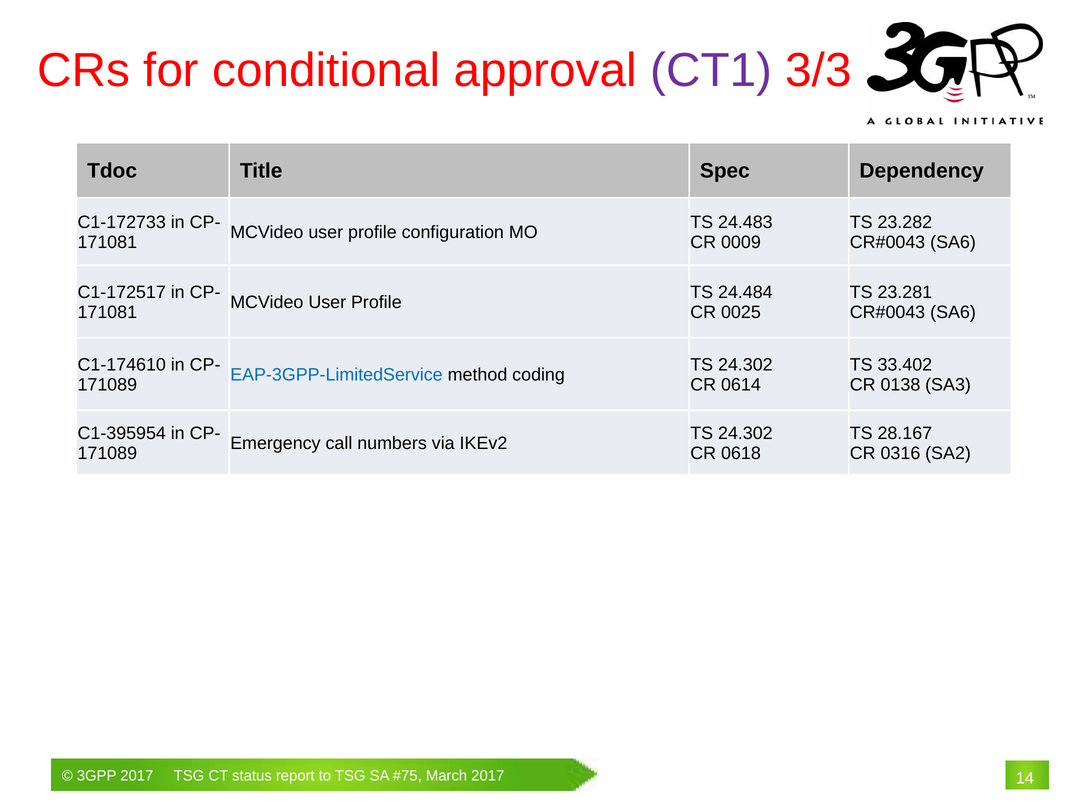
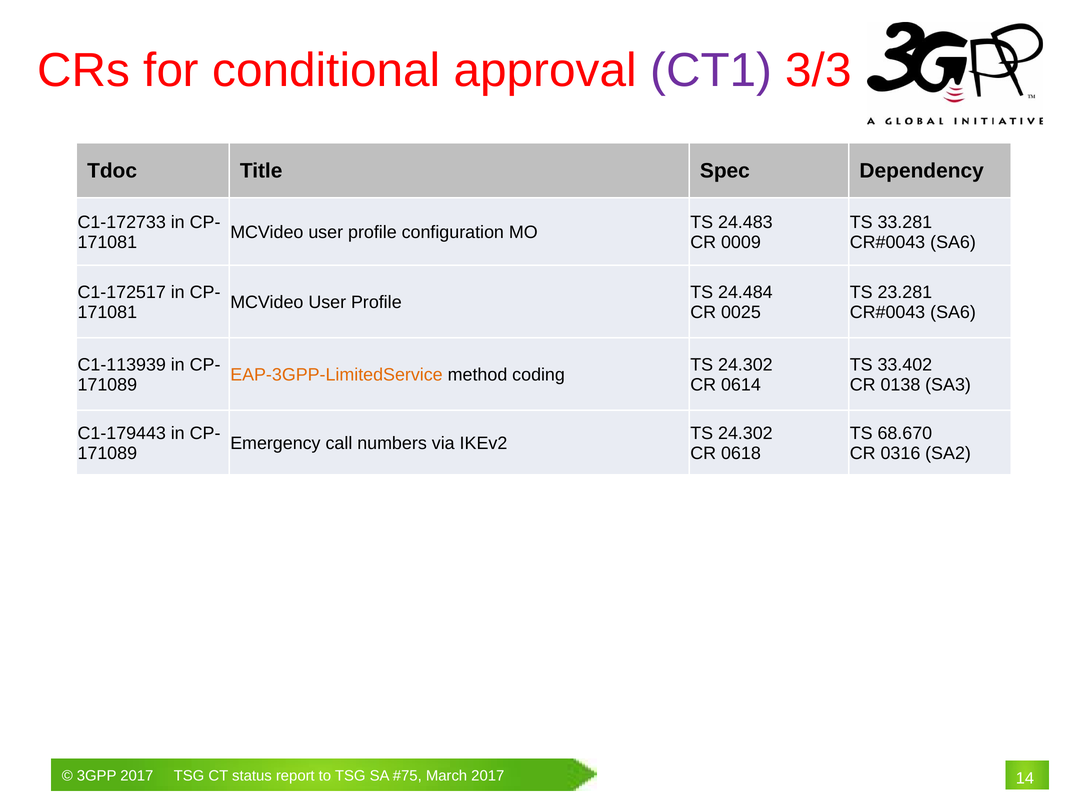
23.282: 23.282 -> 33.281 (905, 222)
C1-174610: C1-174610 -> C1-113939 (122, 365)
EAP-3GPP-LimitedService colour: blue -> orange (336, 375)
C1-395954: C1-395954 -> C1-179443 (122, 433)
28.167: 28.167 -> 68.670 (905, 433)
